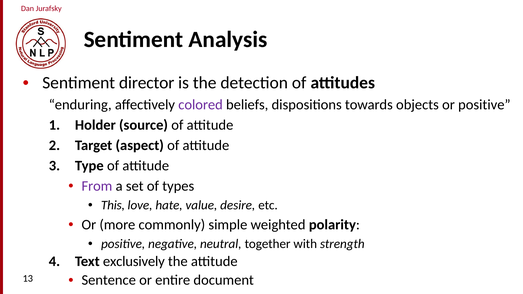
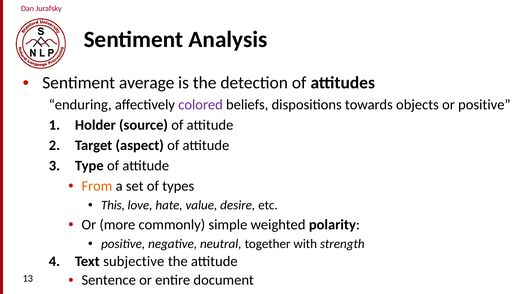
director: director -> average (147, 83)
From colour: purple -> orange (97, 186)
exclusively: exclusively -> subjective (134, 262)
